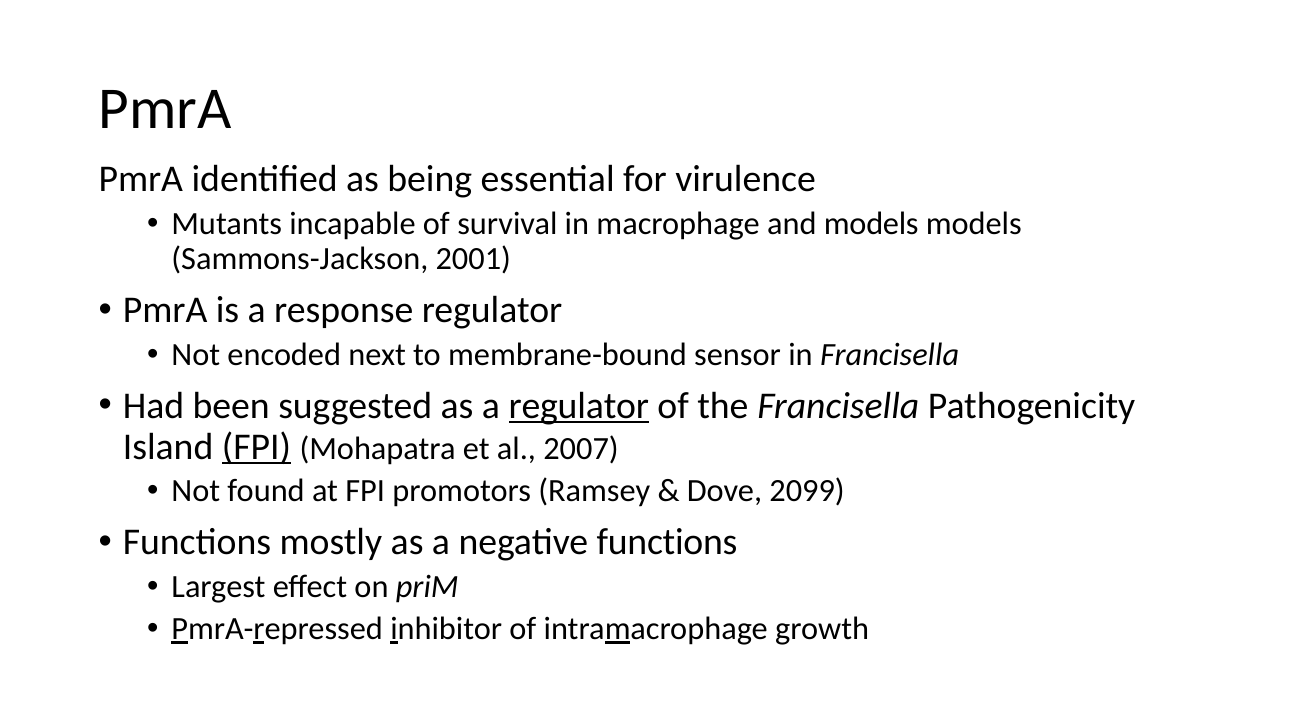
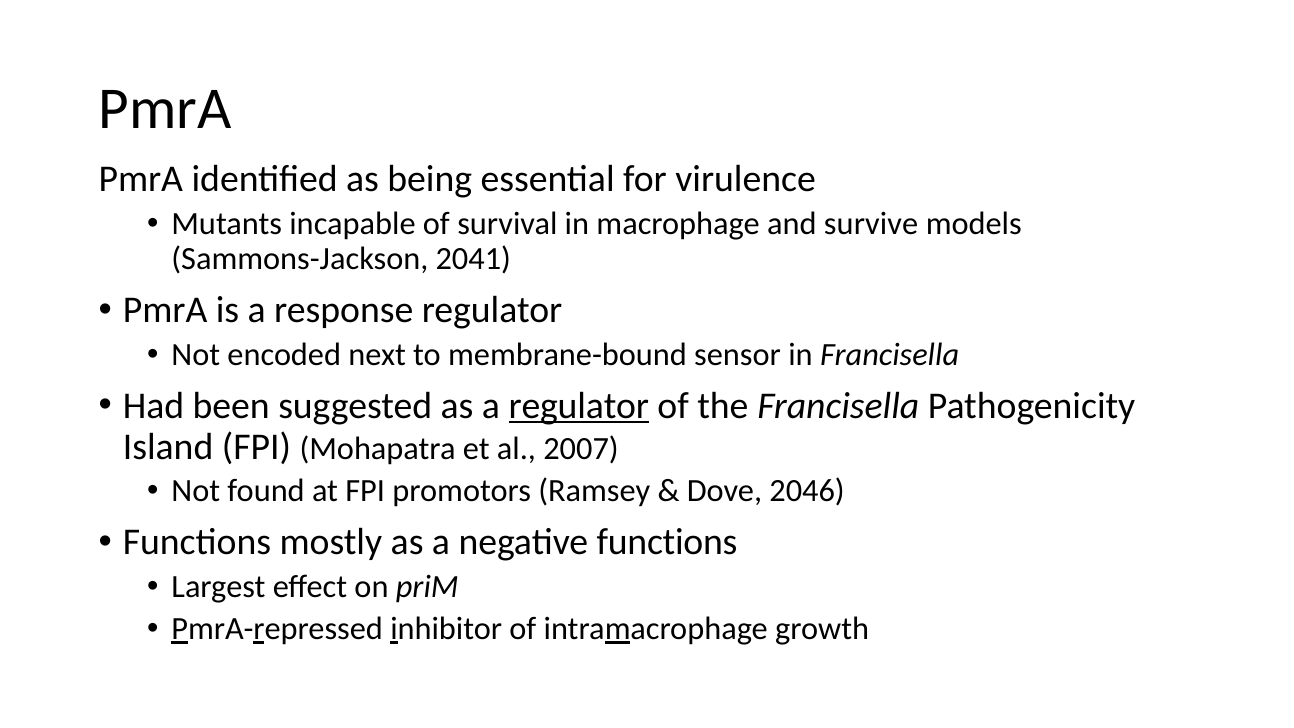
and models: models -> survive (871, 224)
2001: 2001 -> 2041 (473, 259)
FPI underline: present -> none (256, 447)
2099: 2099 -> 2046 (807, 491)
